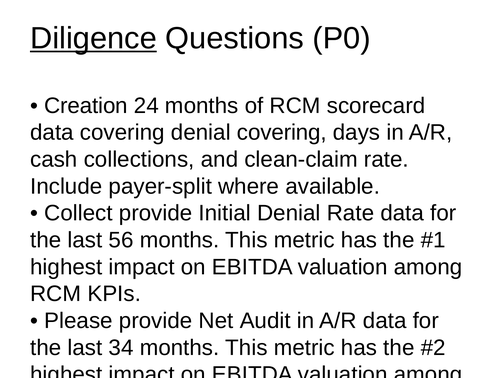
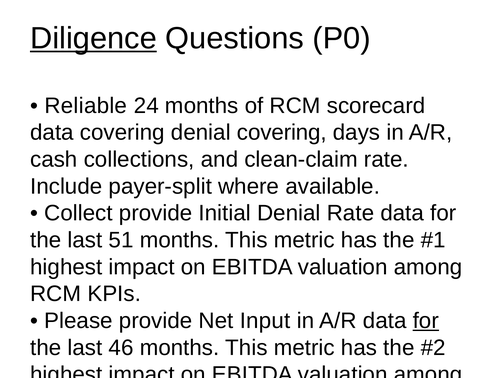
Creation: Creation -> Reliable (86, 106)
56: 56 -> 51 (121, 240)
Audit: Audit -> Input (265, 321)
for underline: none -> present (426, 321)
34: 34 -> 46 (121, 348)
